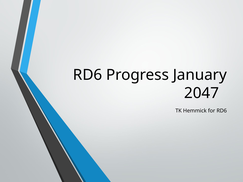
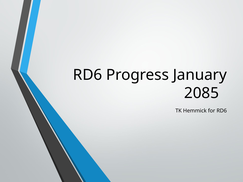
2047: 2047 -> 2085 (202, 93)
